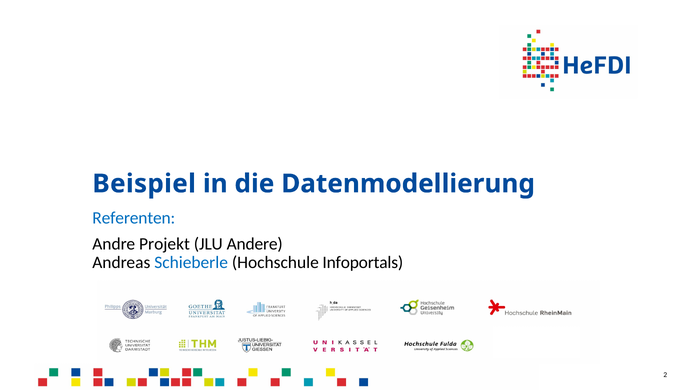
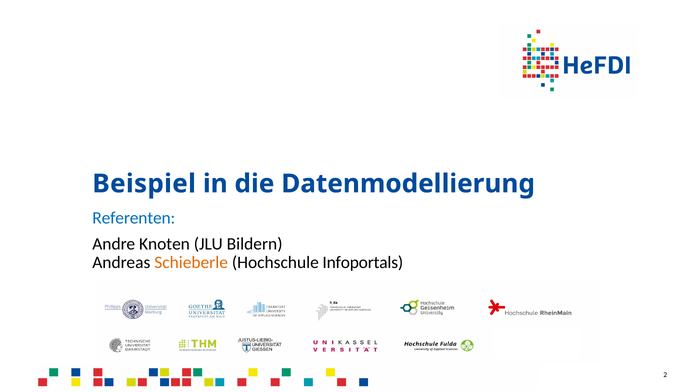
Projekt: Projekt -> Knoten (164, 244)
Andere: Andere -> Bildern (255, 244)
Schieberle colour: blue -> orange (191, 263)
